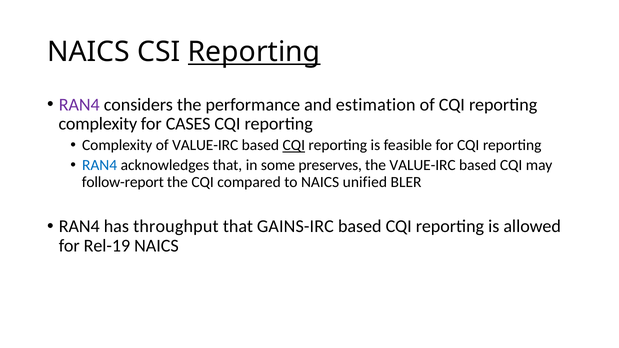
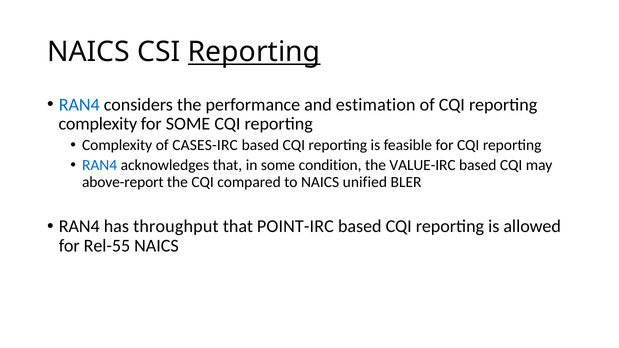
RAN4 colour: purple -> blue (79, 105)
for CASES: CASES -> SOME (188, 124)
of VALUE-IRC: VALUE-IRC -> CASES-IRC (205, 145)
CQI underline: present -> none (294, 145)
preserves: preserves -> condition (330, 165)
follow-report: follow-report -> above-report (123, 182)
GAINS-IRC: GAINS-IRC -> POINT-IRC (295, 226)
Rel-19: Rel-19 -> Rel-55 (107, 246)
